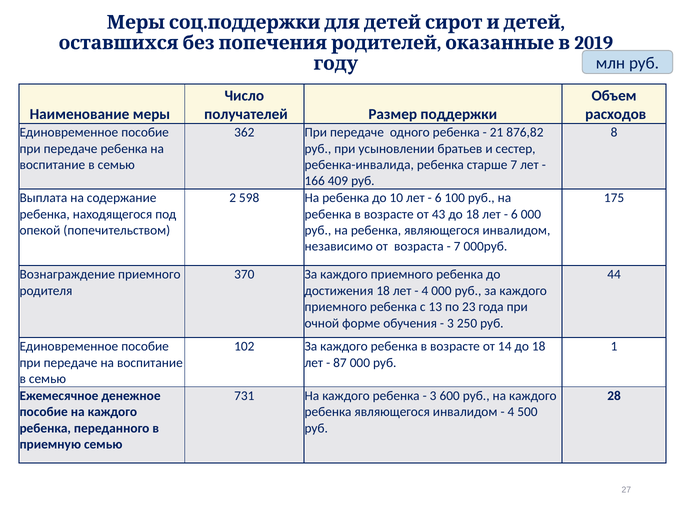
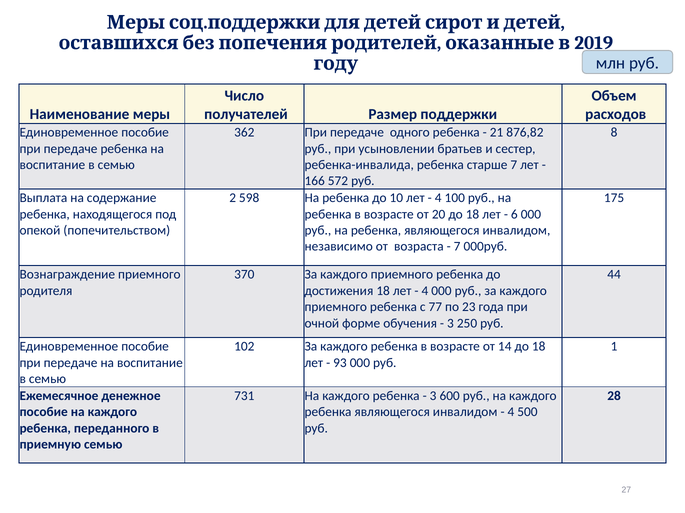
409: 409 -> 572 (338, 181)
6: 6 -> 4 (438, 198)
43: 43 -> 20 (439, 214)
13: 13 -> 77 (435, 307)
87: 87 -> 93 (340, 363)
